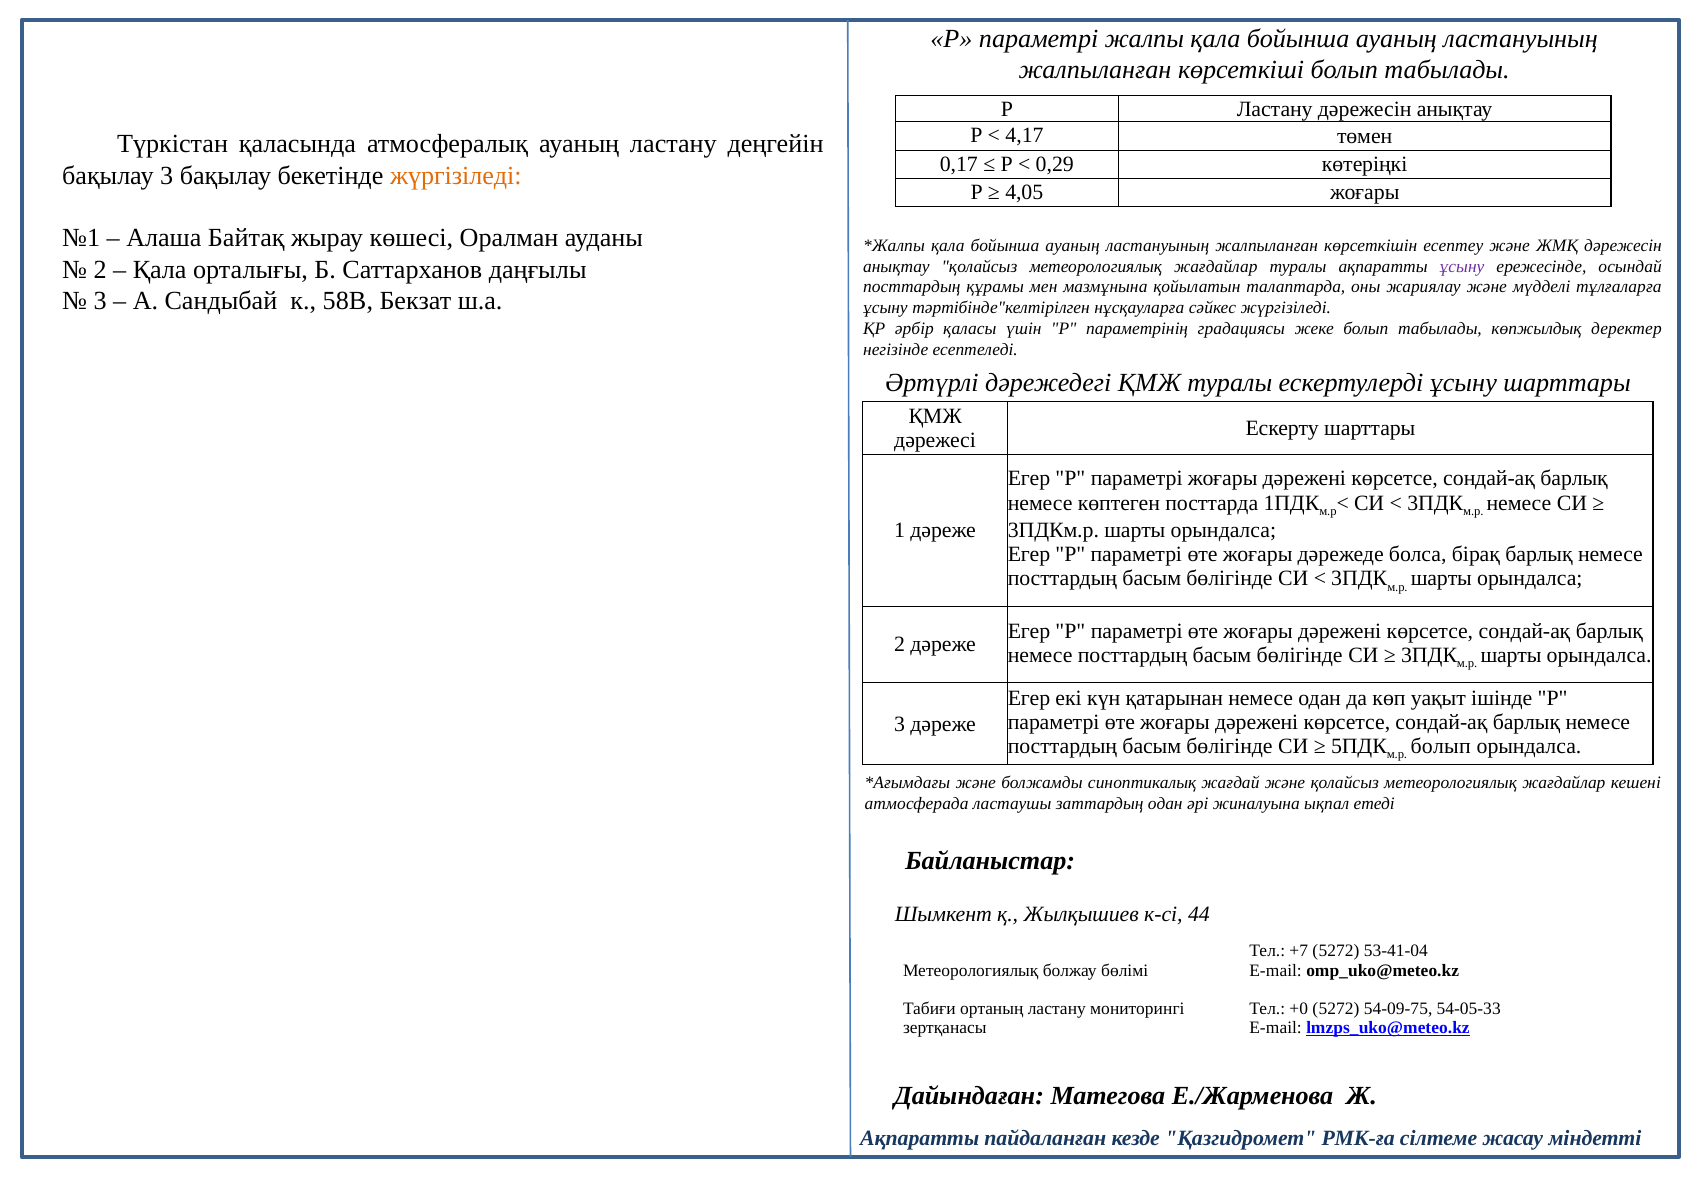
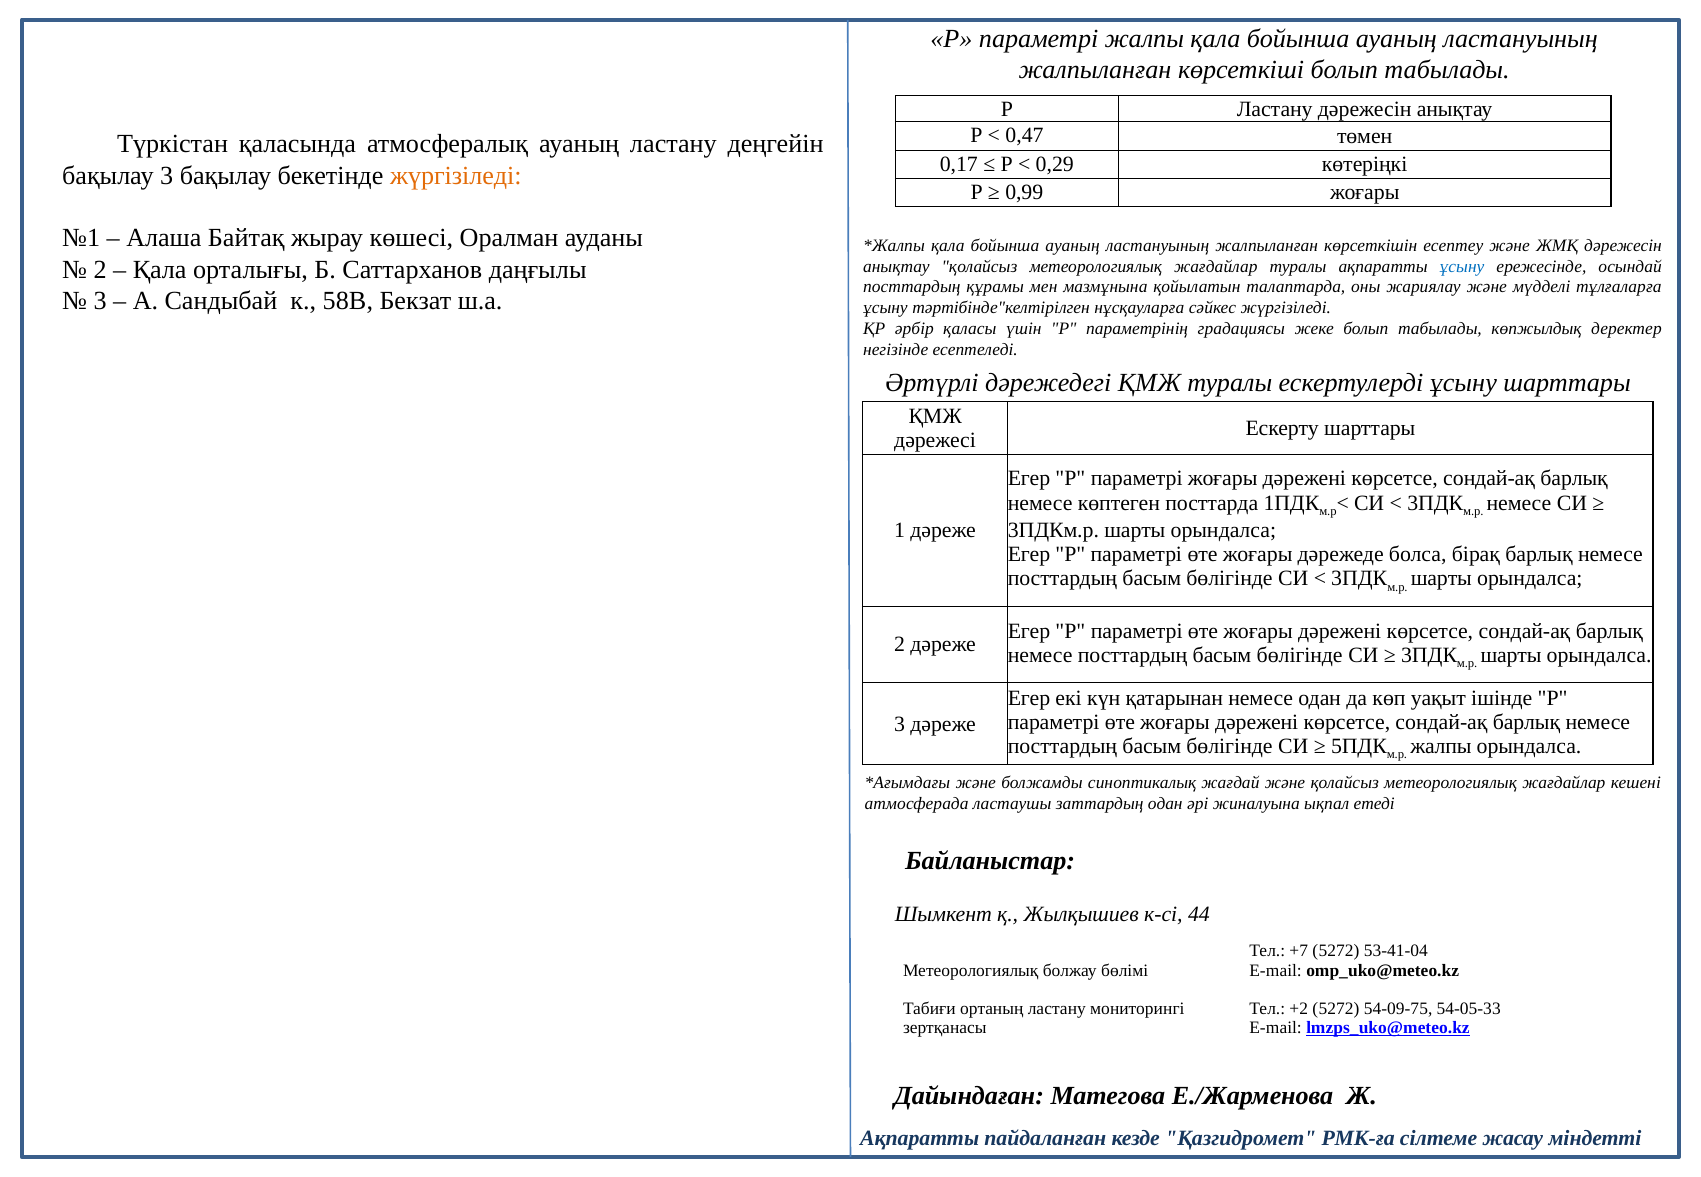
4,17: 4,17 -> 0,47 (1024, 136)
4,05: 4,05 -> 0,99 (1024, 192)
ұсыну colour: purple -> blue (1462, 266)
болып: болып -> жалпы (1441, 747)
+0: +0 -> +2 (1299, 1009)
